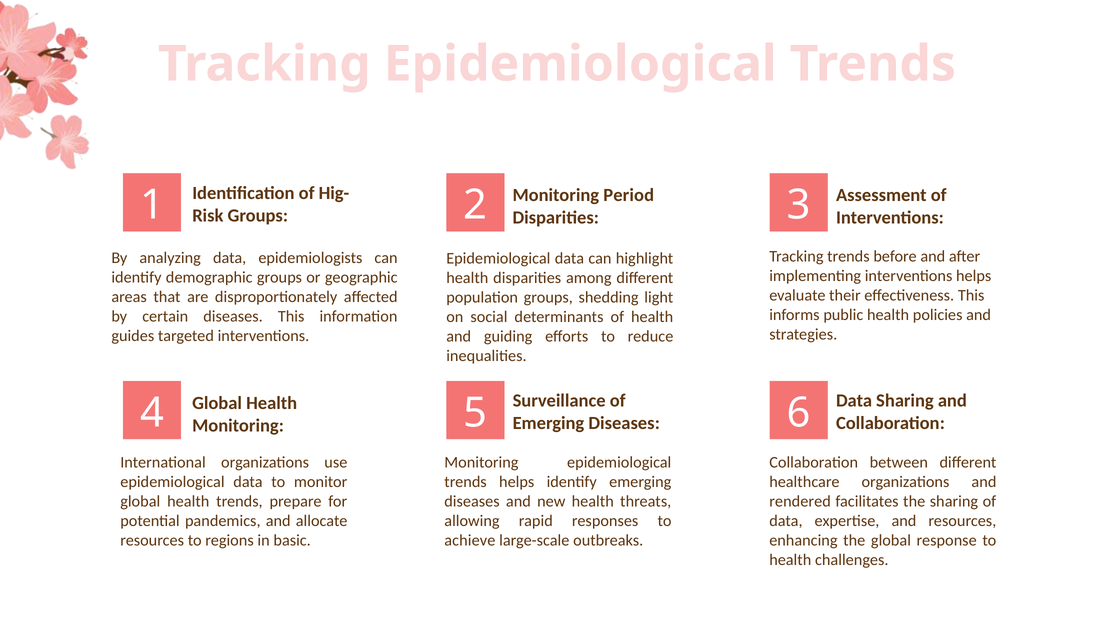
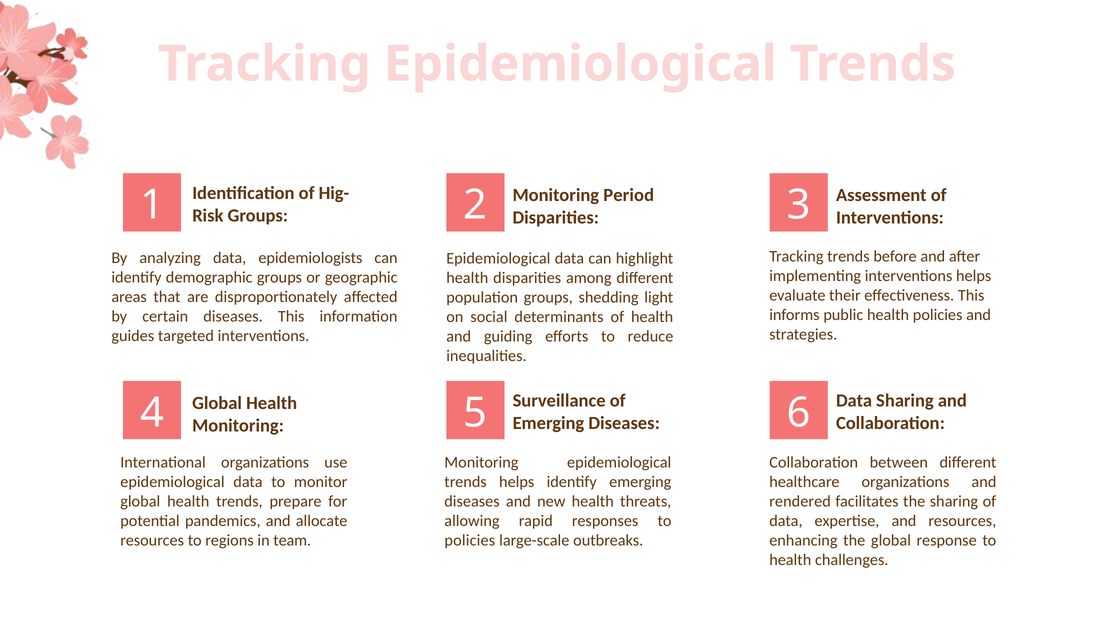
basic: basic -> team (292, 541)
achieve: achieve -> policies (470, 541)
